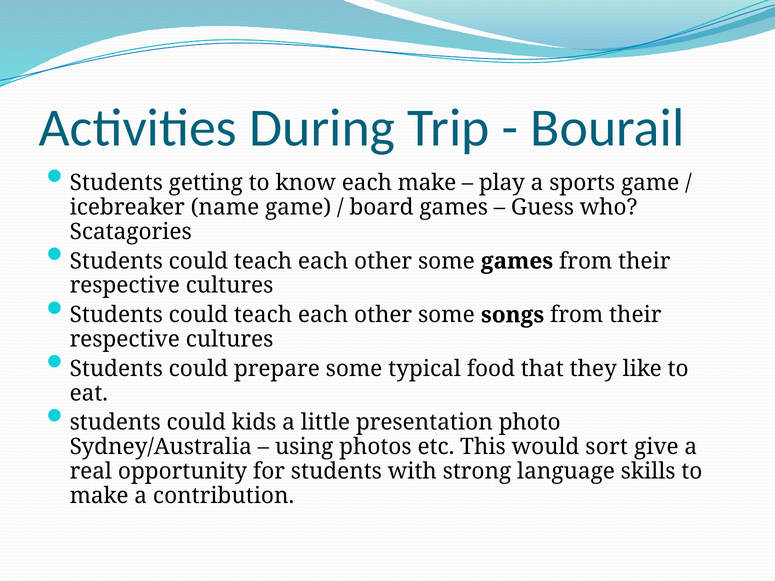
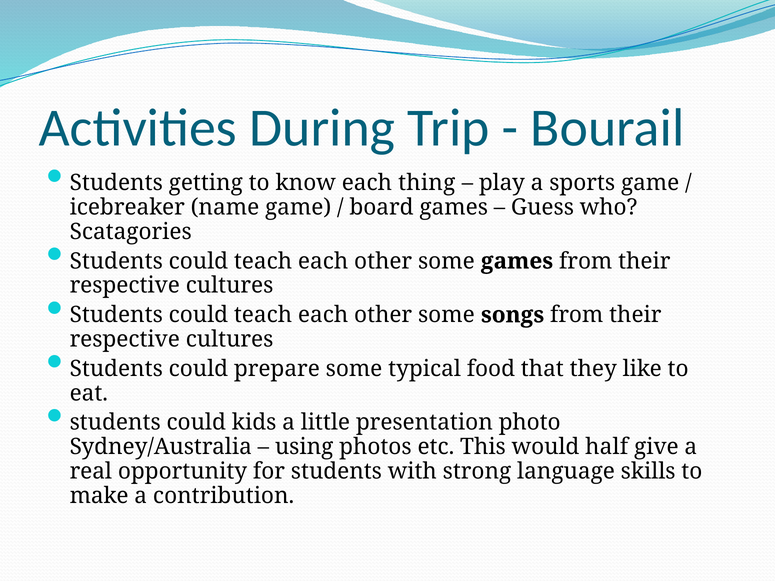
each make: make -> thing (427, 183)
sort: sort -> half (607, 447)
